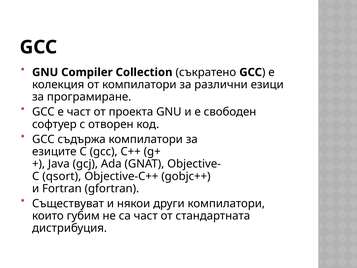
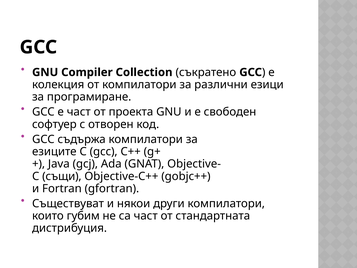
qsort: qsort -> същи (62, 176)
